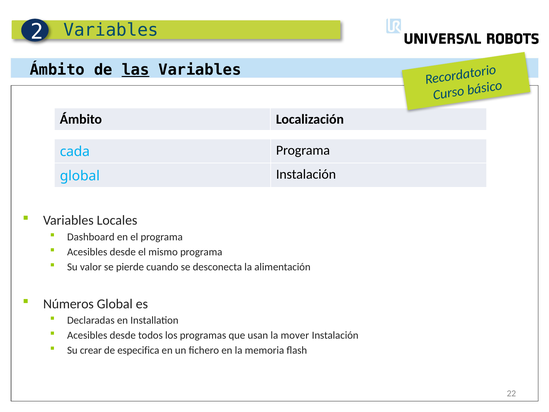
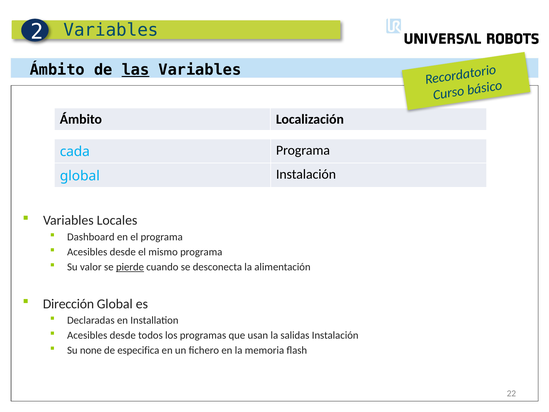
pierde underline: none -> present (130, 267)
Números: Números -> Dirección (68, 304)
mover: mover -> salidas (295, 335)
crear: crear -> none (91, 350)
